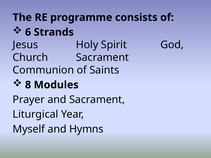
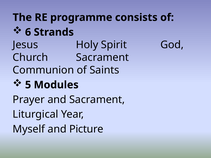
8: 8 -> 5 (28, 85)
Hymns: Hymns -> Picture (86, 129)
